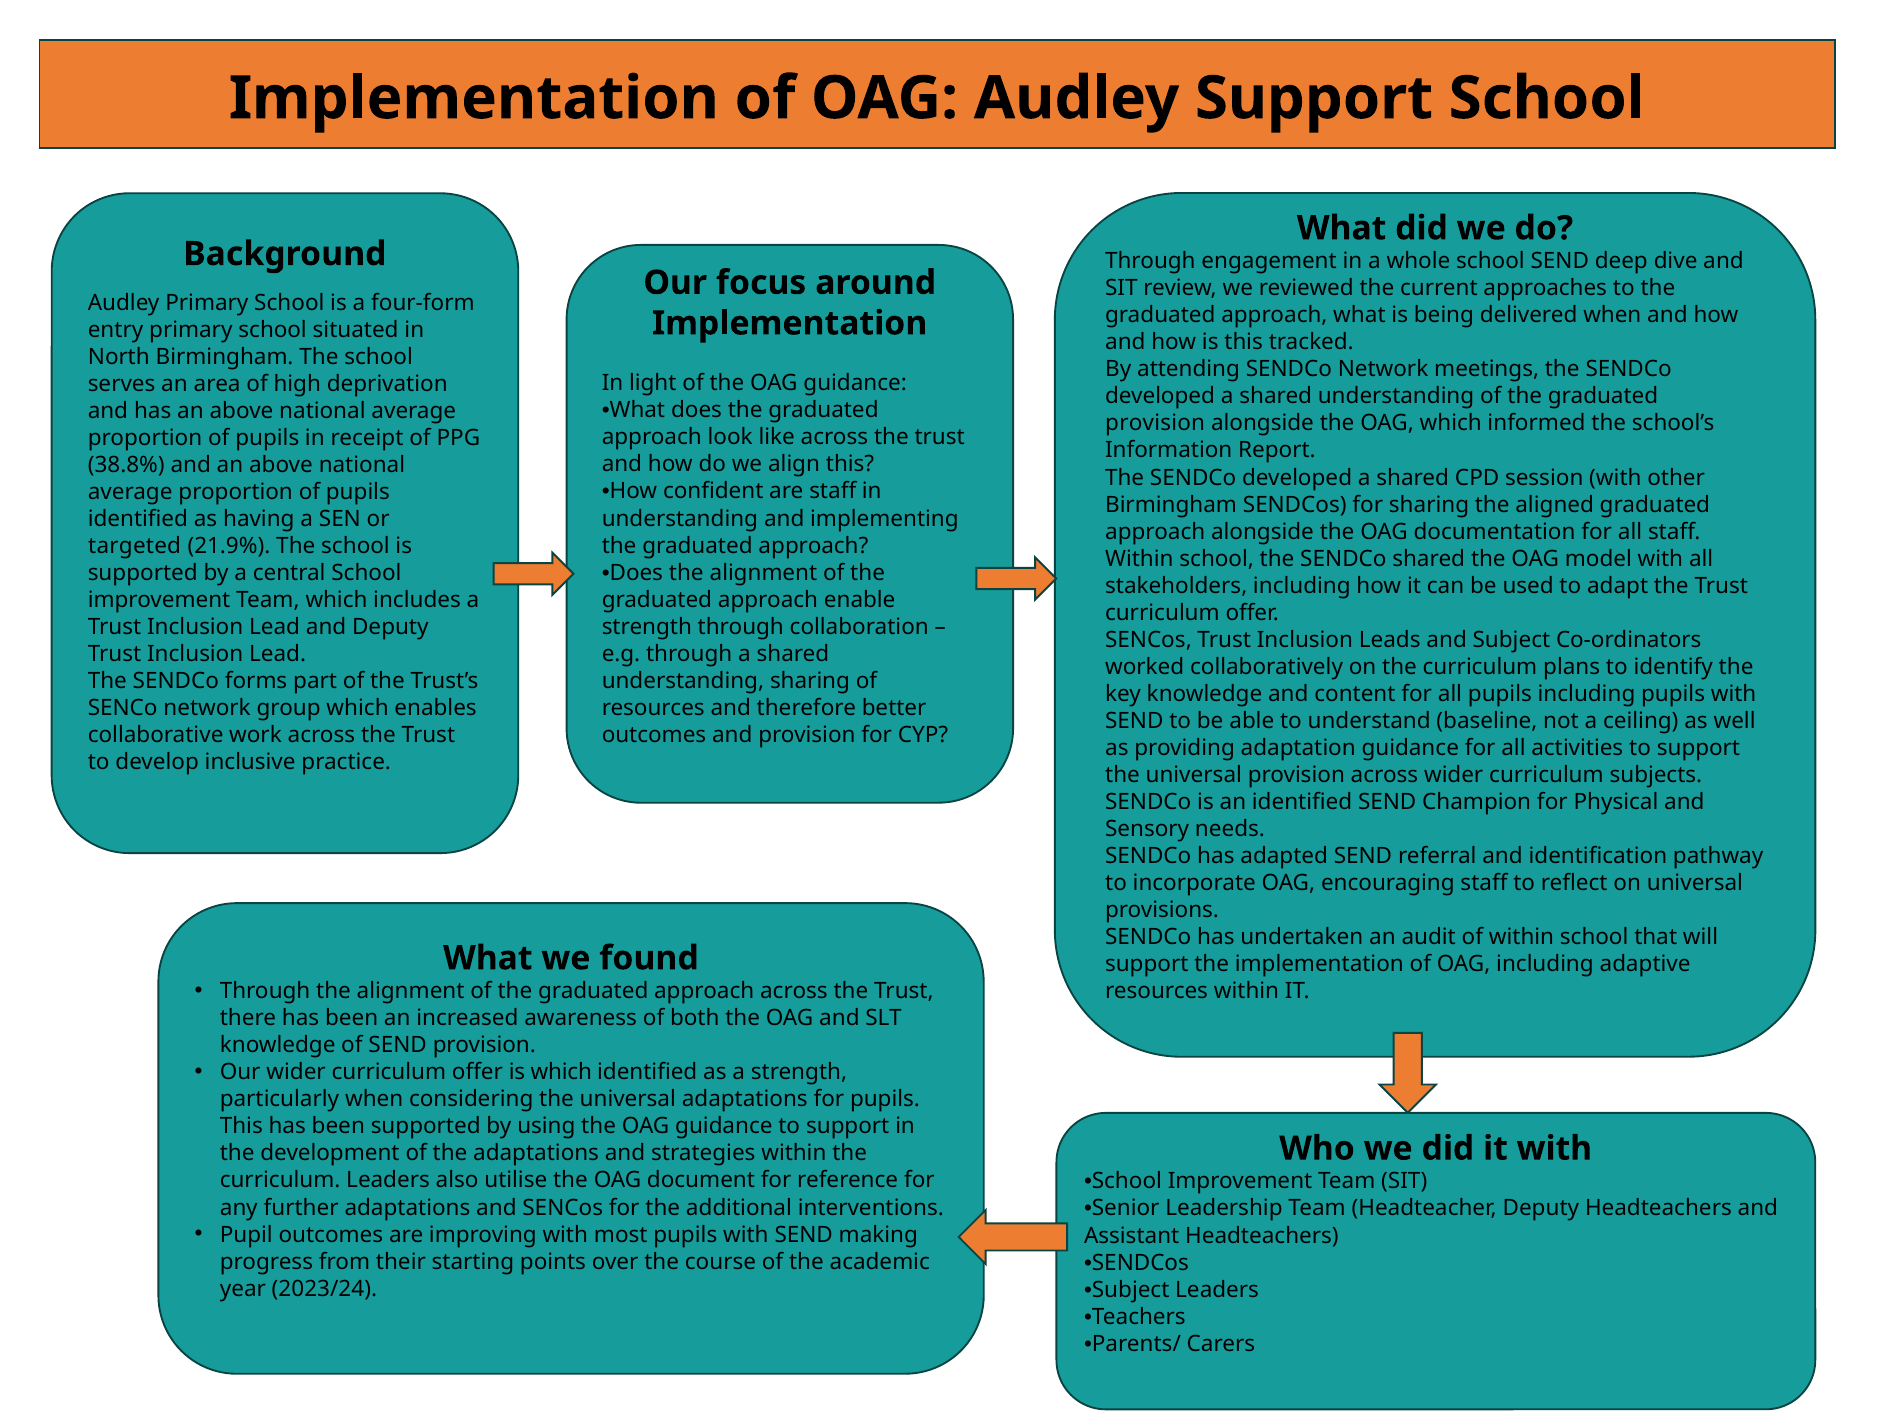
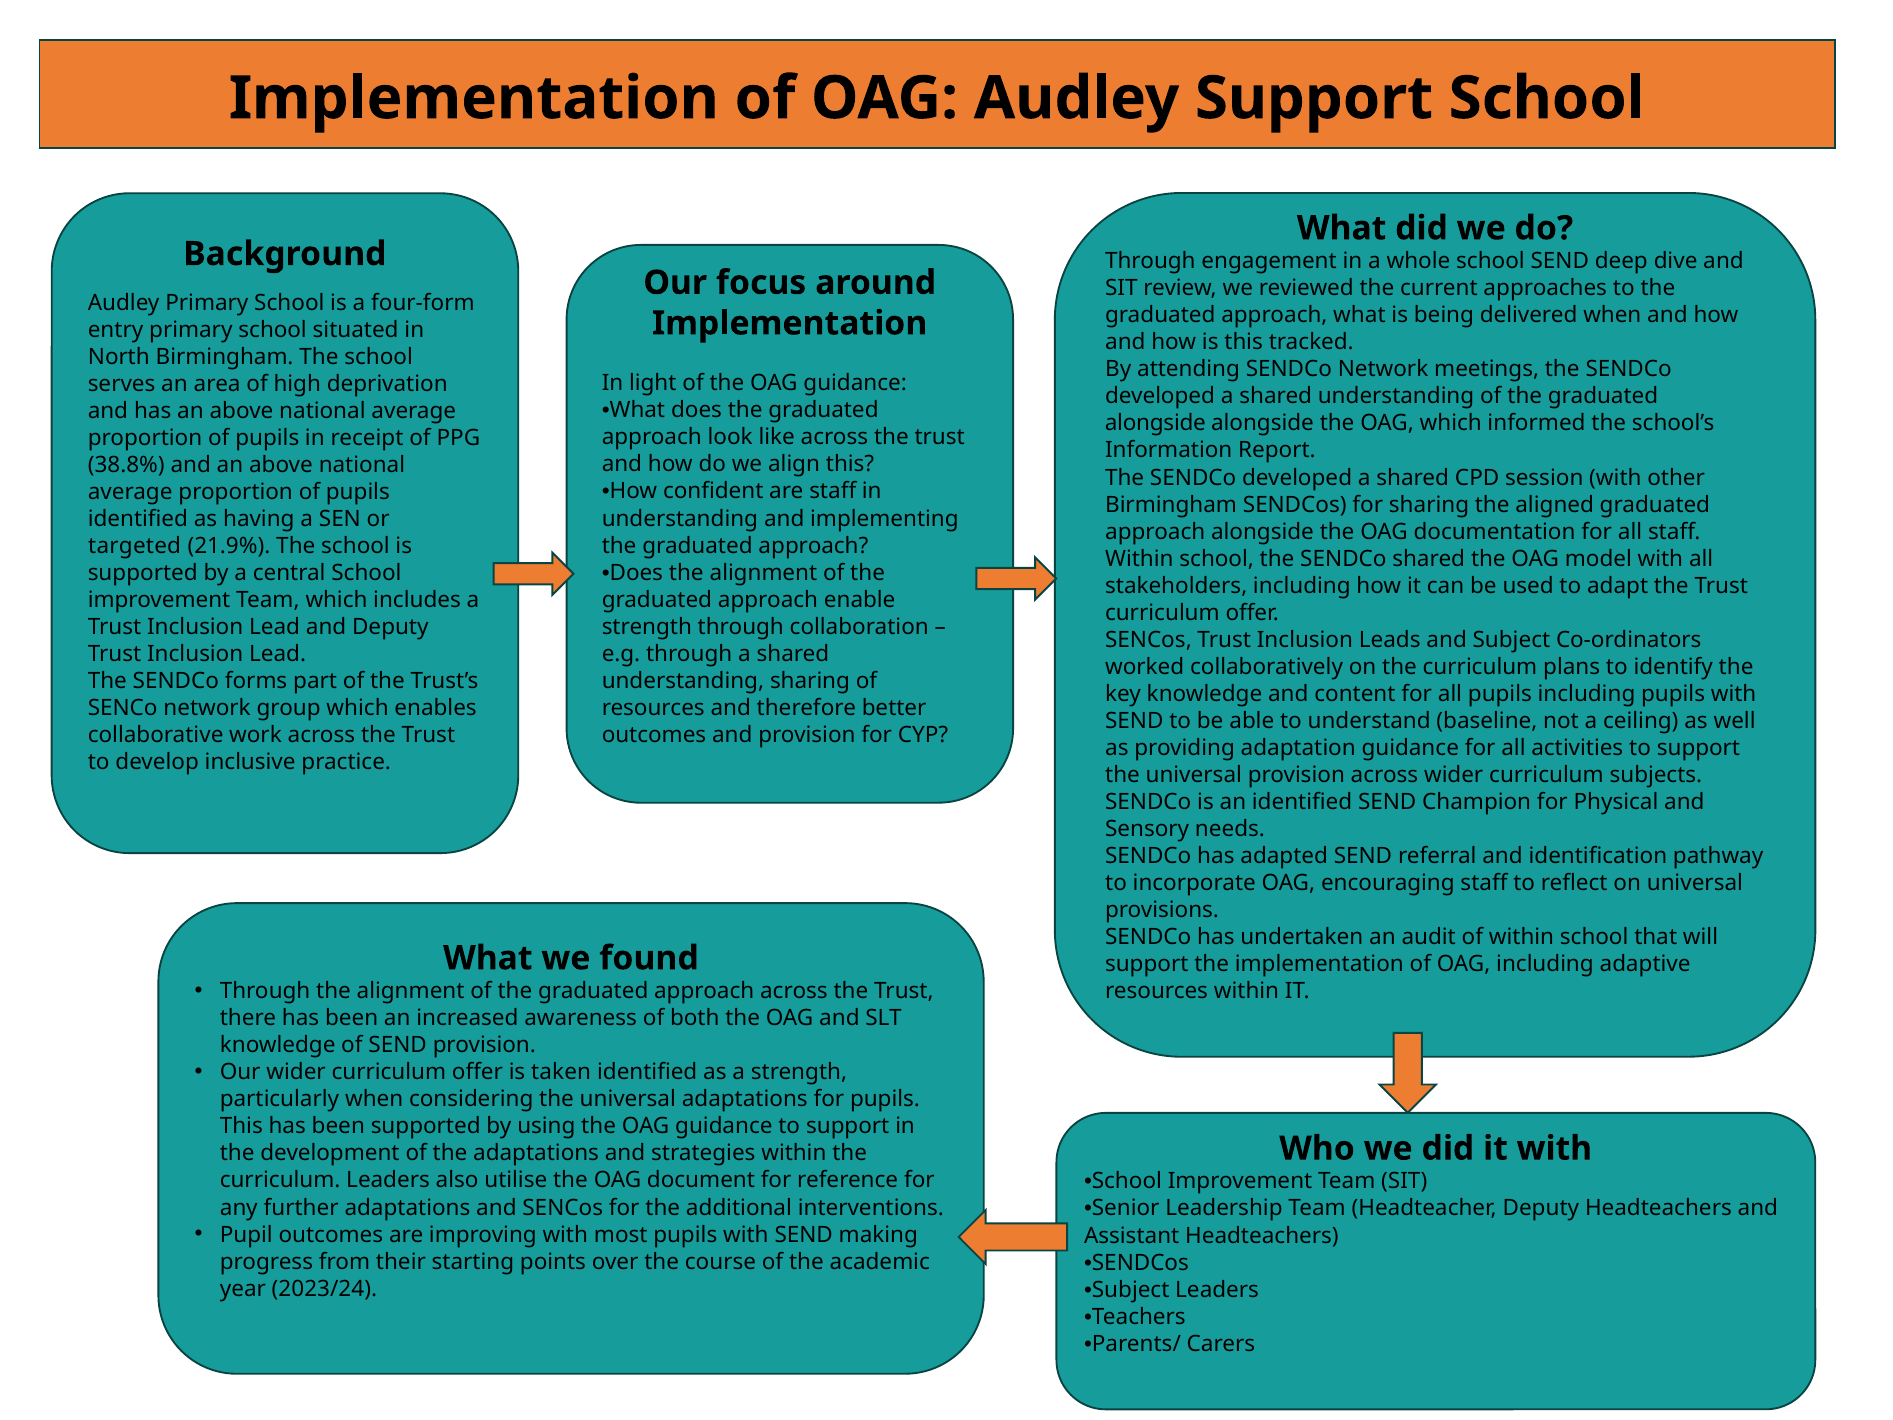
provision: provision -> alongside (1155, 423)
is which: which -> taken (561, 1072)
